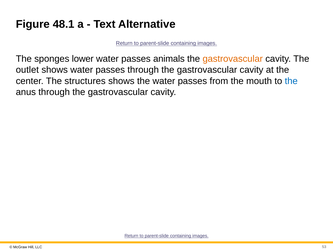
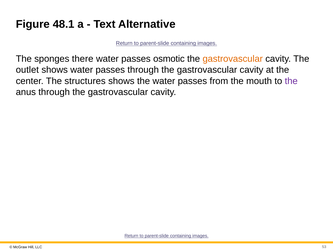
lower: lower -> there (83, 59)
animals: animals -> osmotic (169, 59)
the colour: blue -> purple (291, 81)
